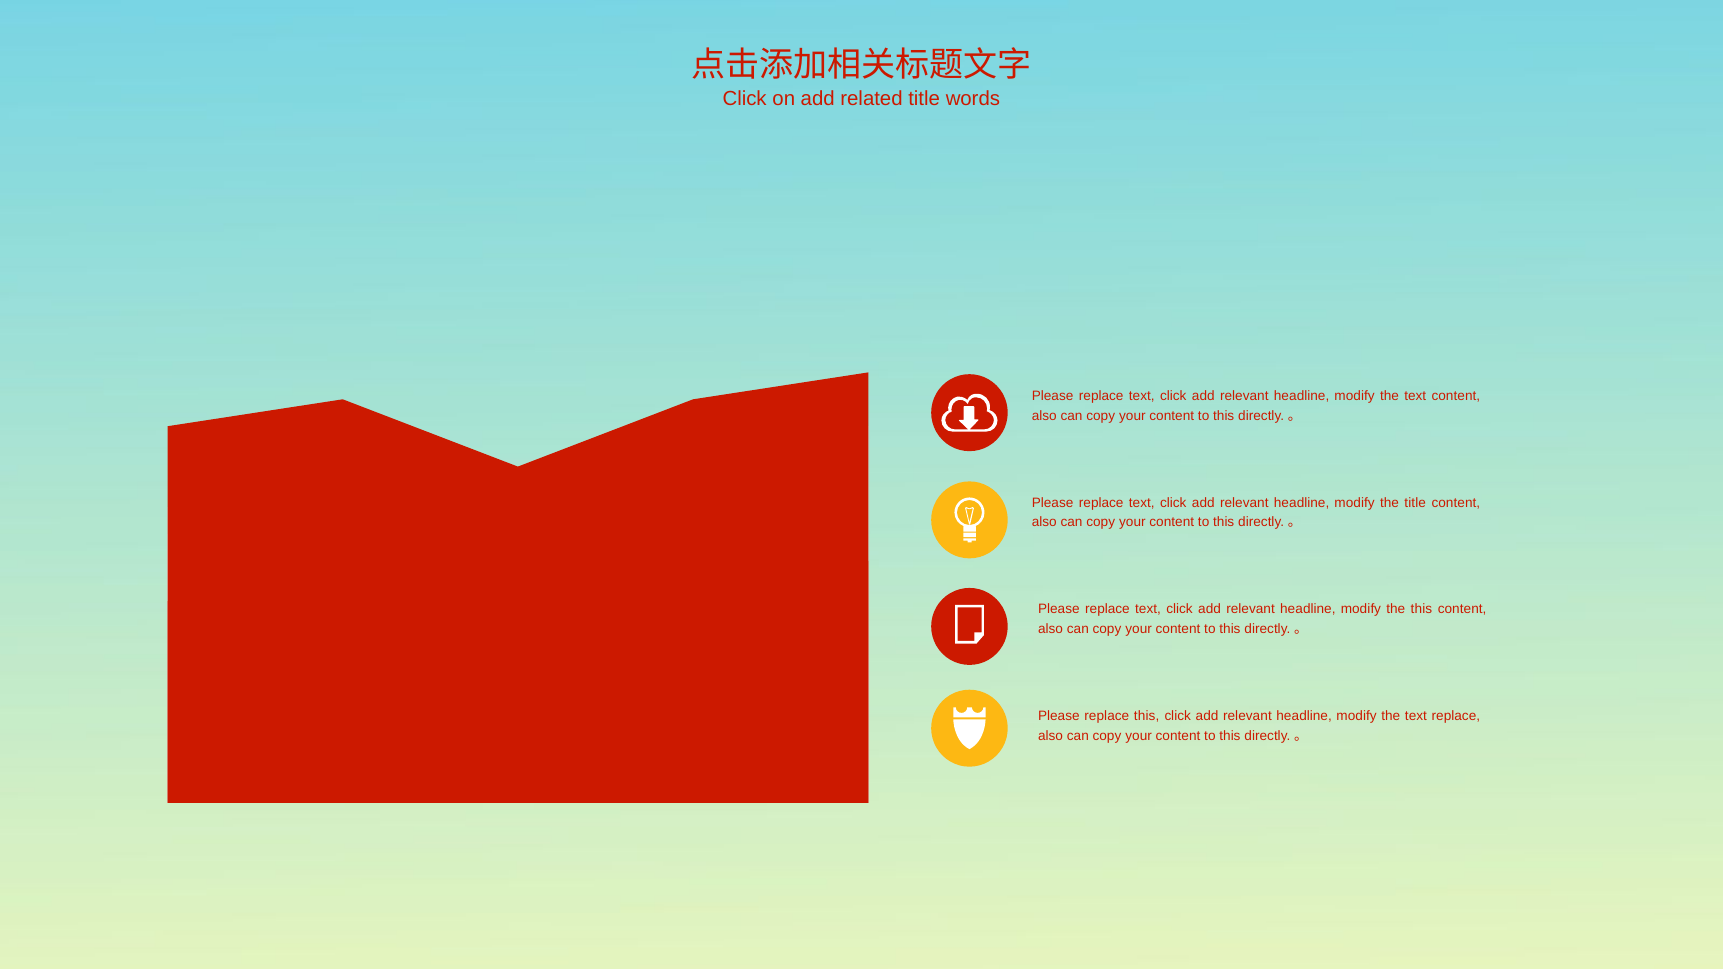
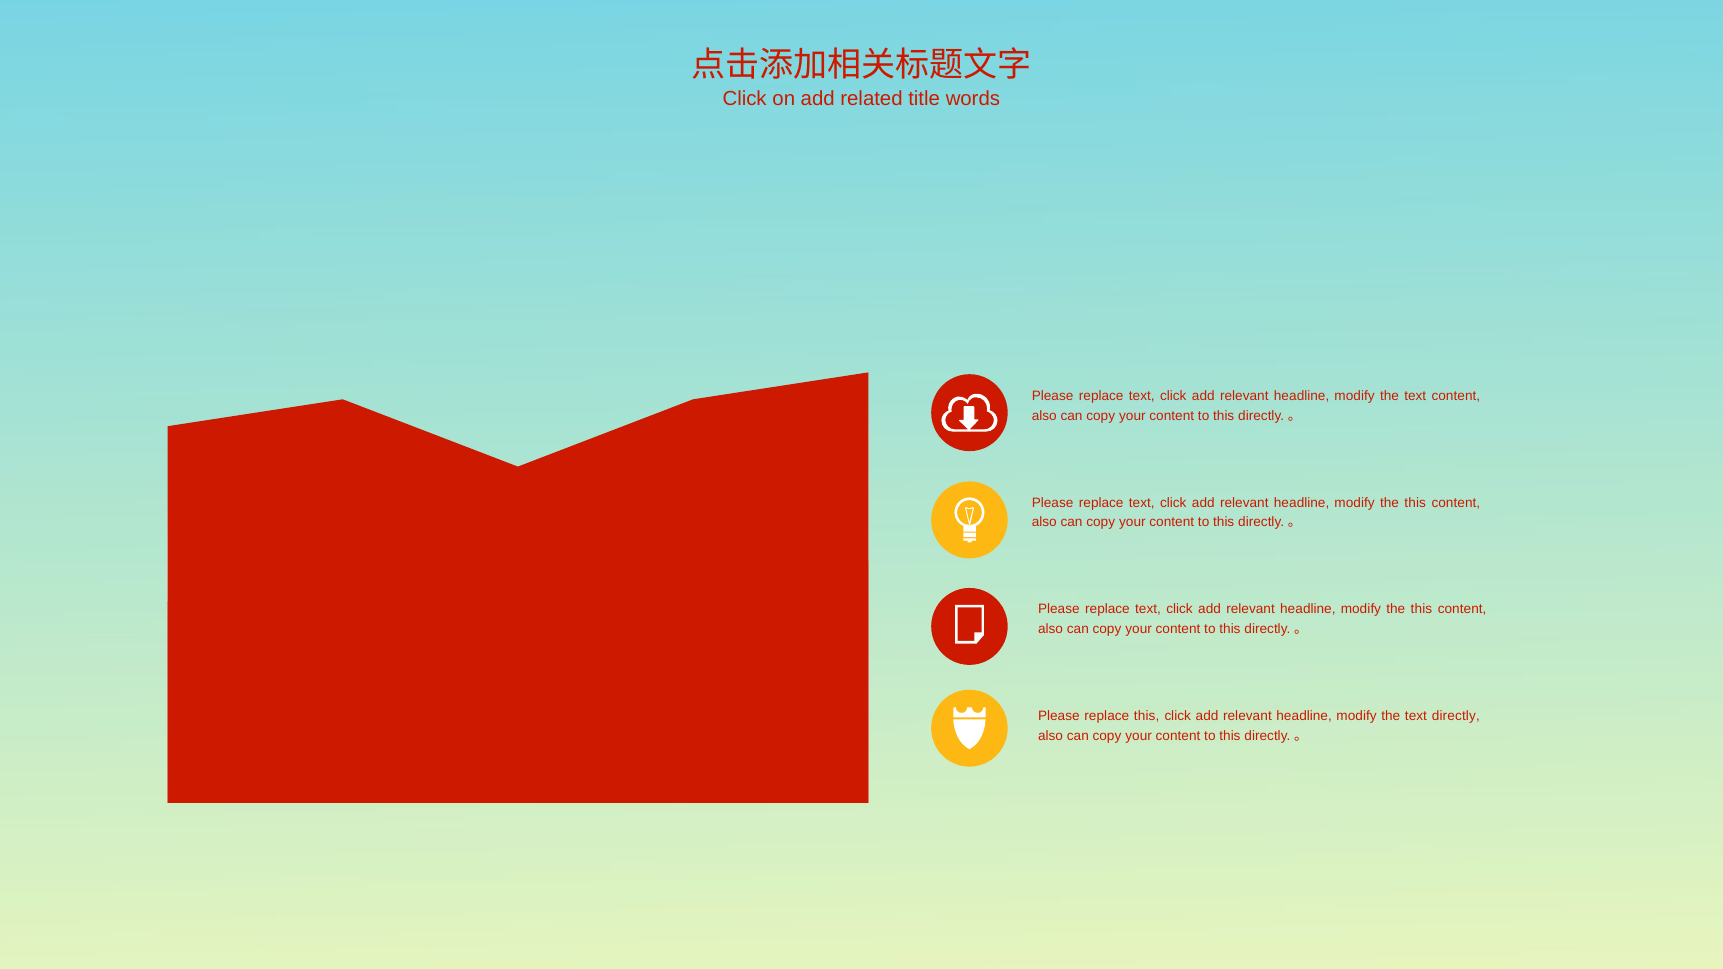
title: title -> this (1415, 503)
text replace: replace -> directly (1456, 716)
